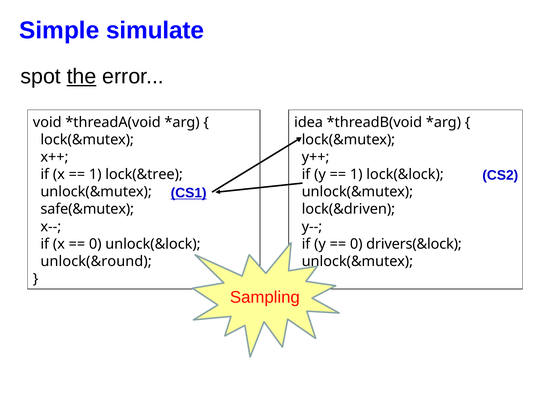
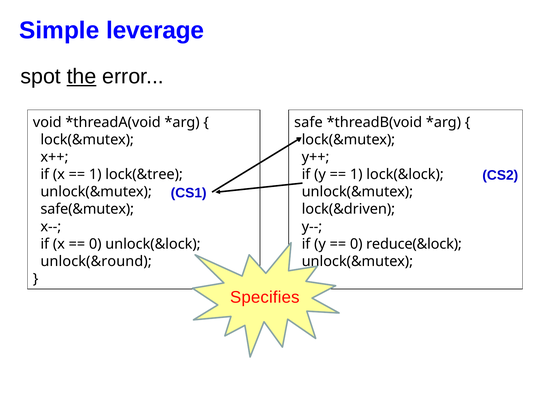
simulate: simulate -> leverage (155, 30)
idea: idea -> safe (308, 122)
CS1 underline: present -> none (189, 193)
drivers(&lock: drivers(&lock -> reduce(&lock (414, 244)
Sampling: Sampling -> Specifies (265, 298)
